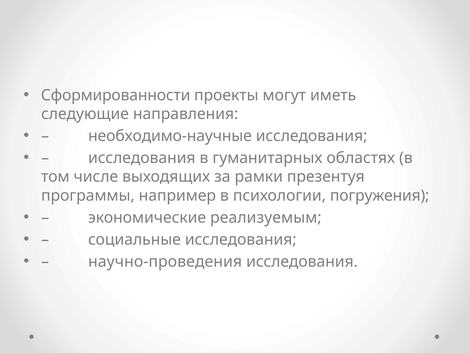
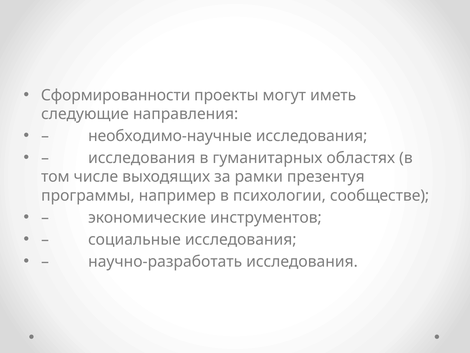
погружения: погружения -> сообществе (380, 195)
реализуемым: реализуемым -> инструментов (266, 217)
научно-проведения: научно-проведения -> научно-разработать (165, 261)
